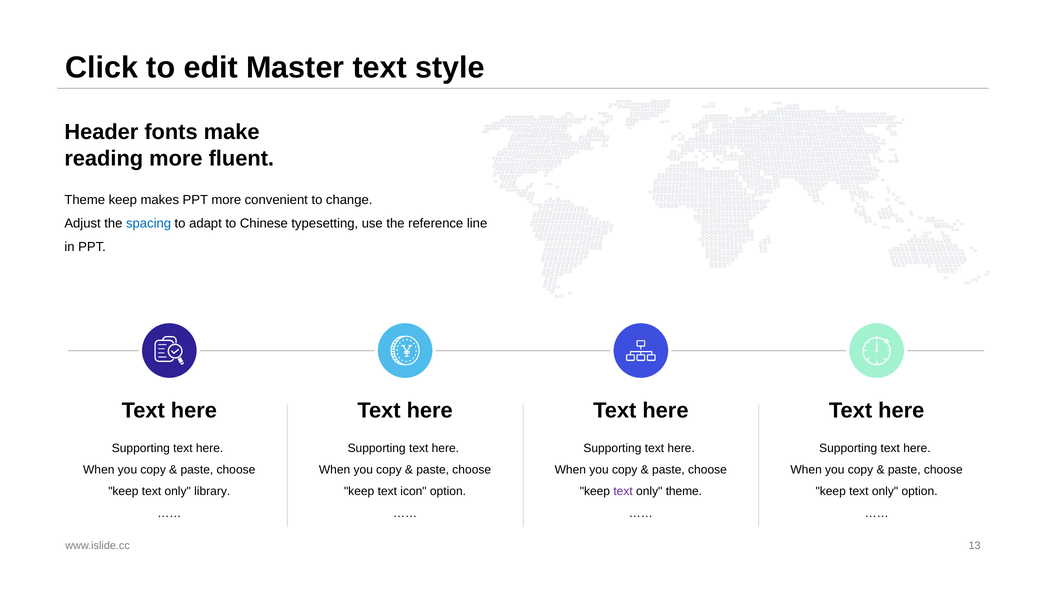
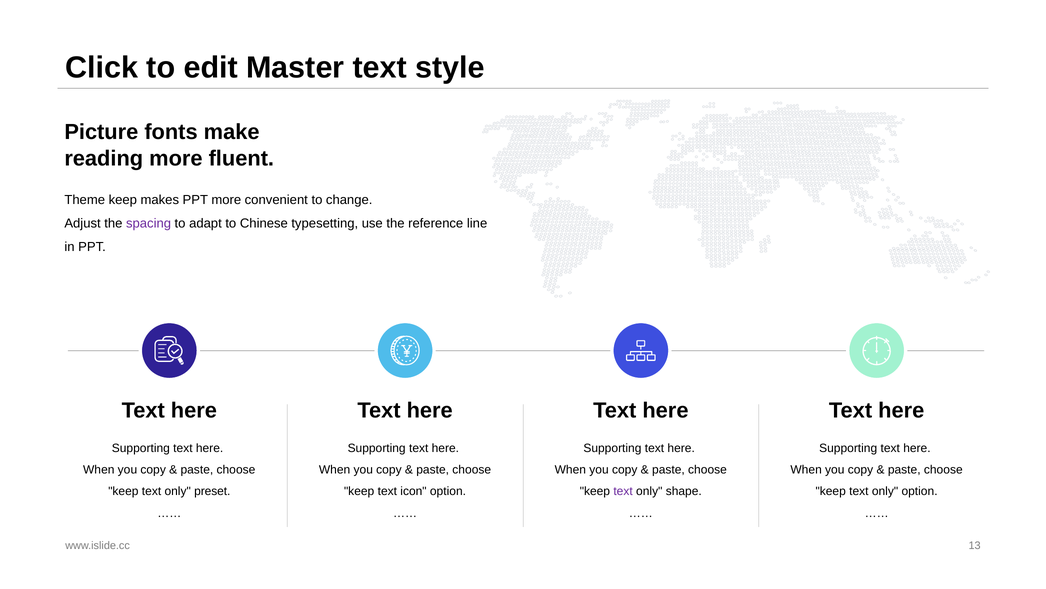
Header: Header -> Picture (101, 132)
spacing colour: blue -> purple (149, 223)
library: library -> preset (212, 491)
only theme: theme -> shape (684, 491)
